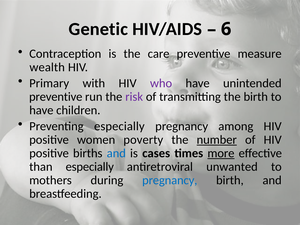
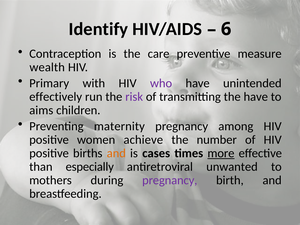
Genetic: Genetic -> Identify (98, 29)
preventive: preventive -> effectively (56, 97)
the birth: birth -> have (256, 97)
have: have -> aims (41, 110)
Preventing especially: especially -> maternity (119, 126)
poverty: poverty -> achieve (143, 140)
number underline: present -> none (217, 140)
and colour: blue -> orange (116, 153)
pregnancy colour: blue -> purple (170, 180)
